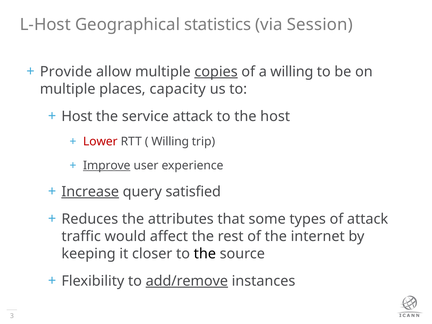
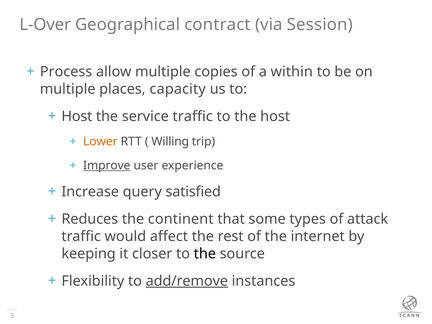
L-Host: L-Host -> L-Over (45, 25)
statistics: statistics -> contract (218, 25)
Provide: Provide -> Process (66, 72)
copies underline: present -> none (216, 72)
a willing: willing -> within (292, 72)
service attack: attack -> traffic (193, 116)
Lower colour: red -> orange (100, 142)
Increase underline: present -> none (90, 192)
attributes: attributes -> continent (181, 219)
